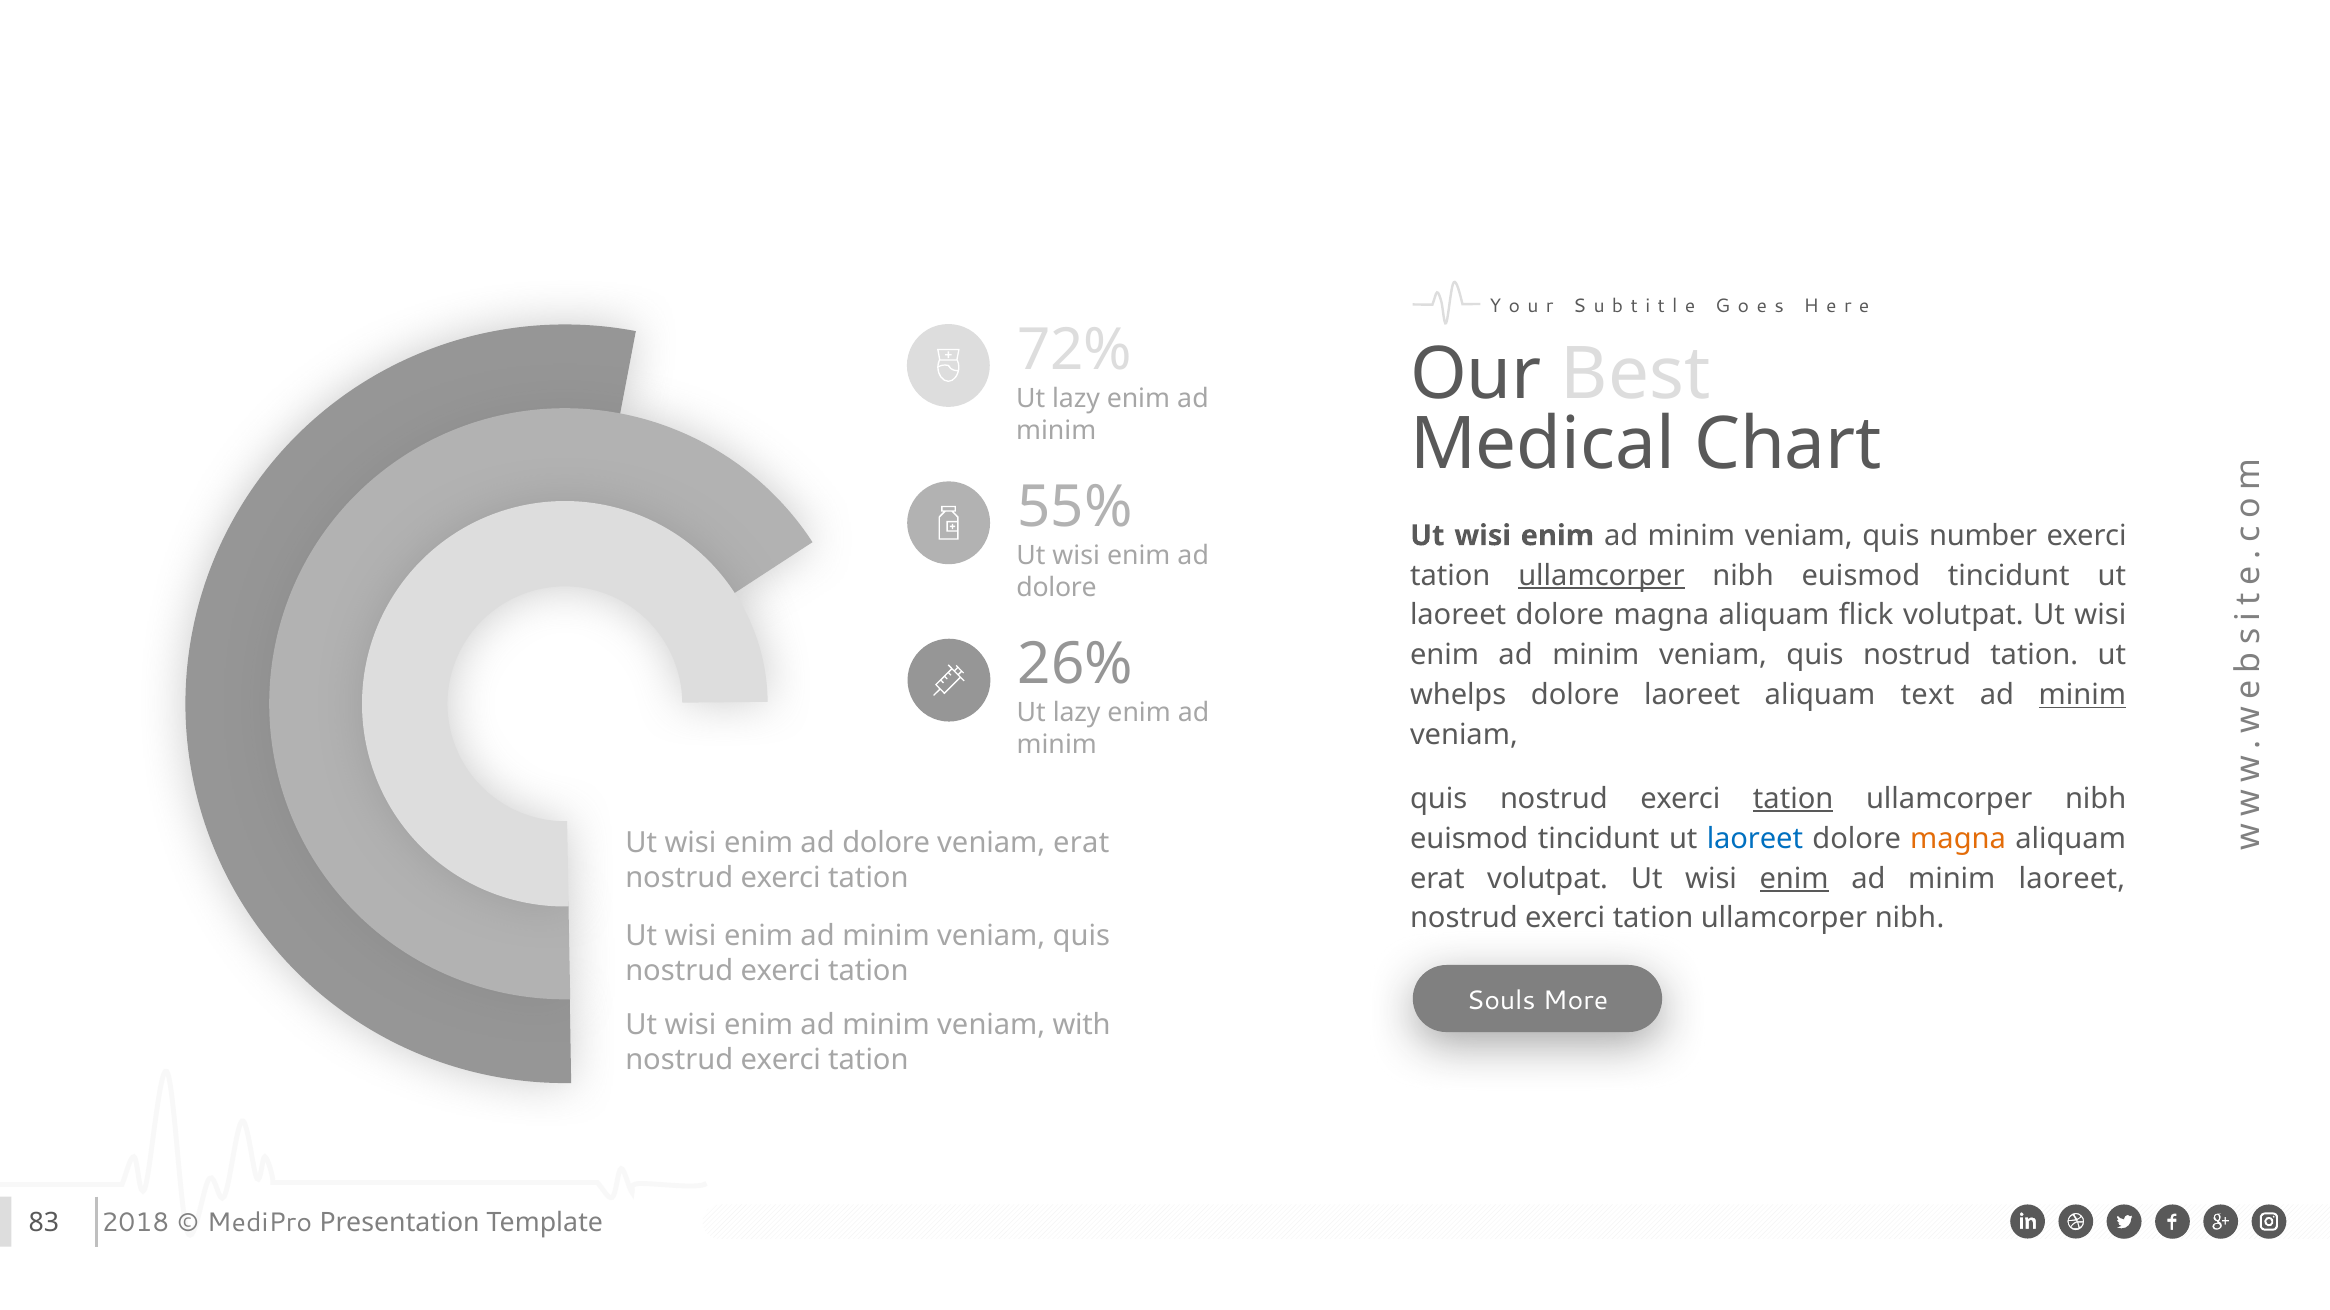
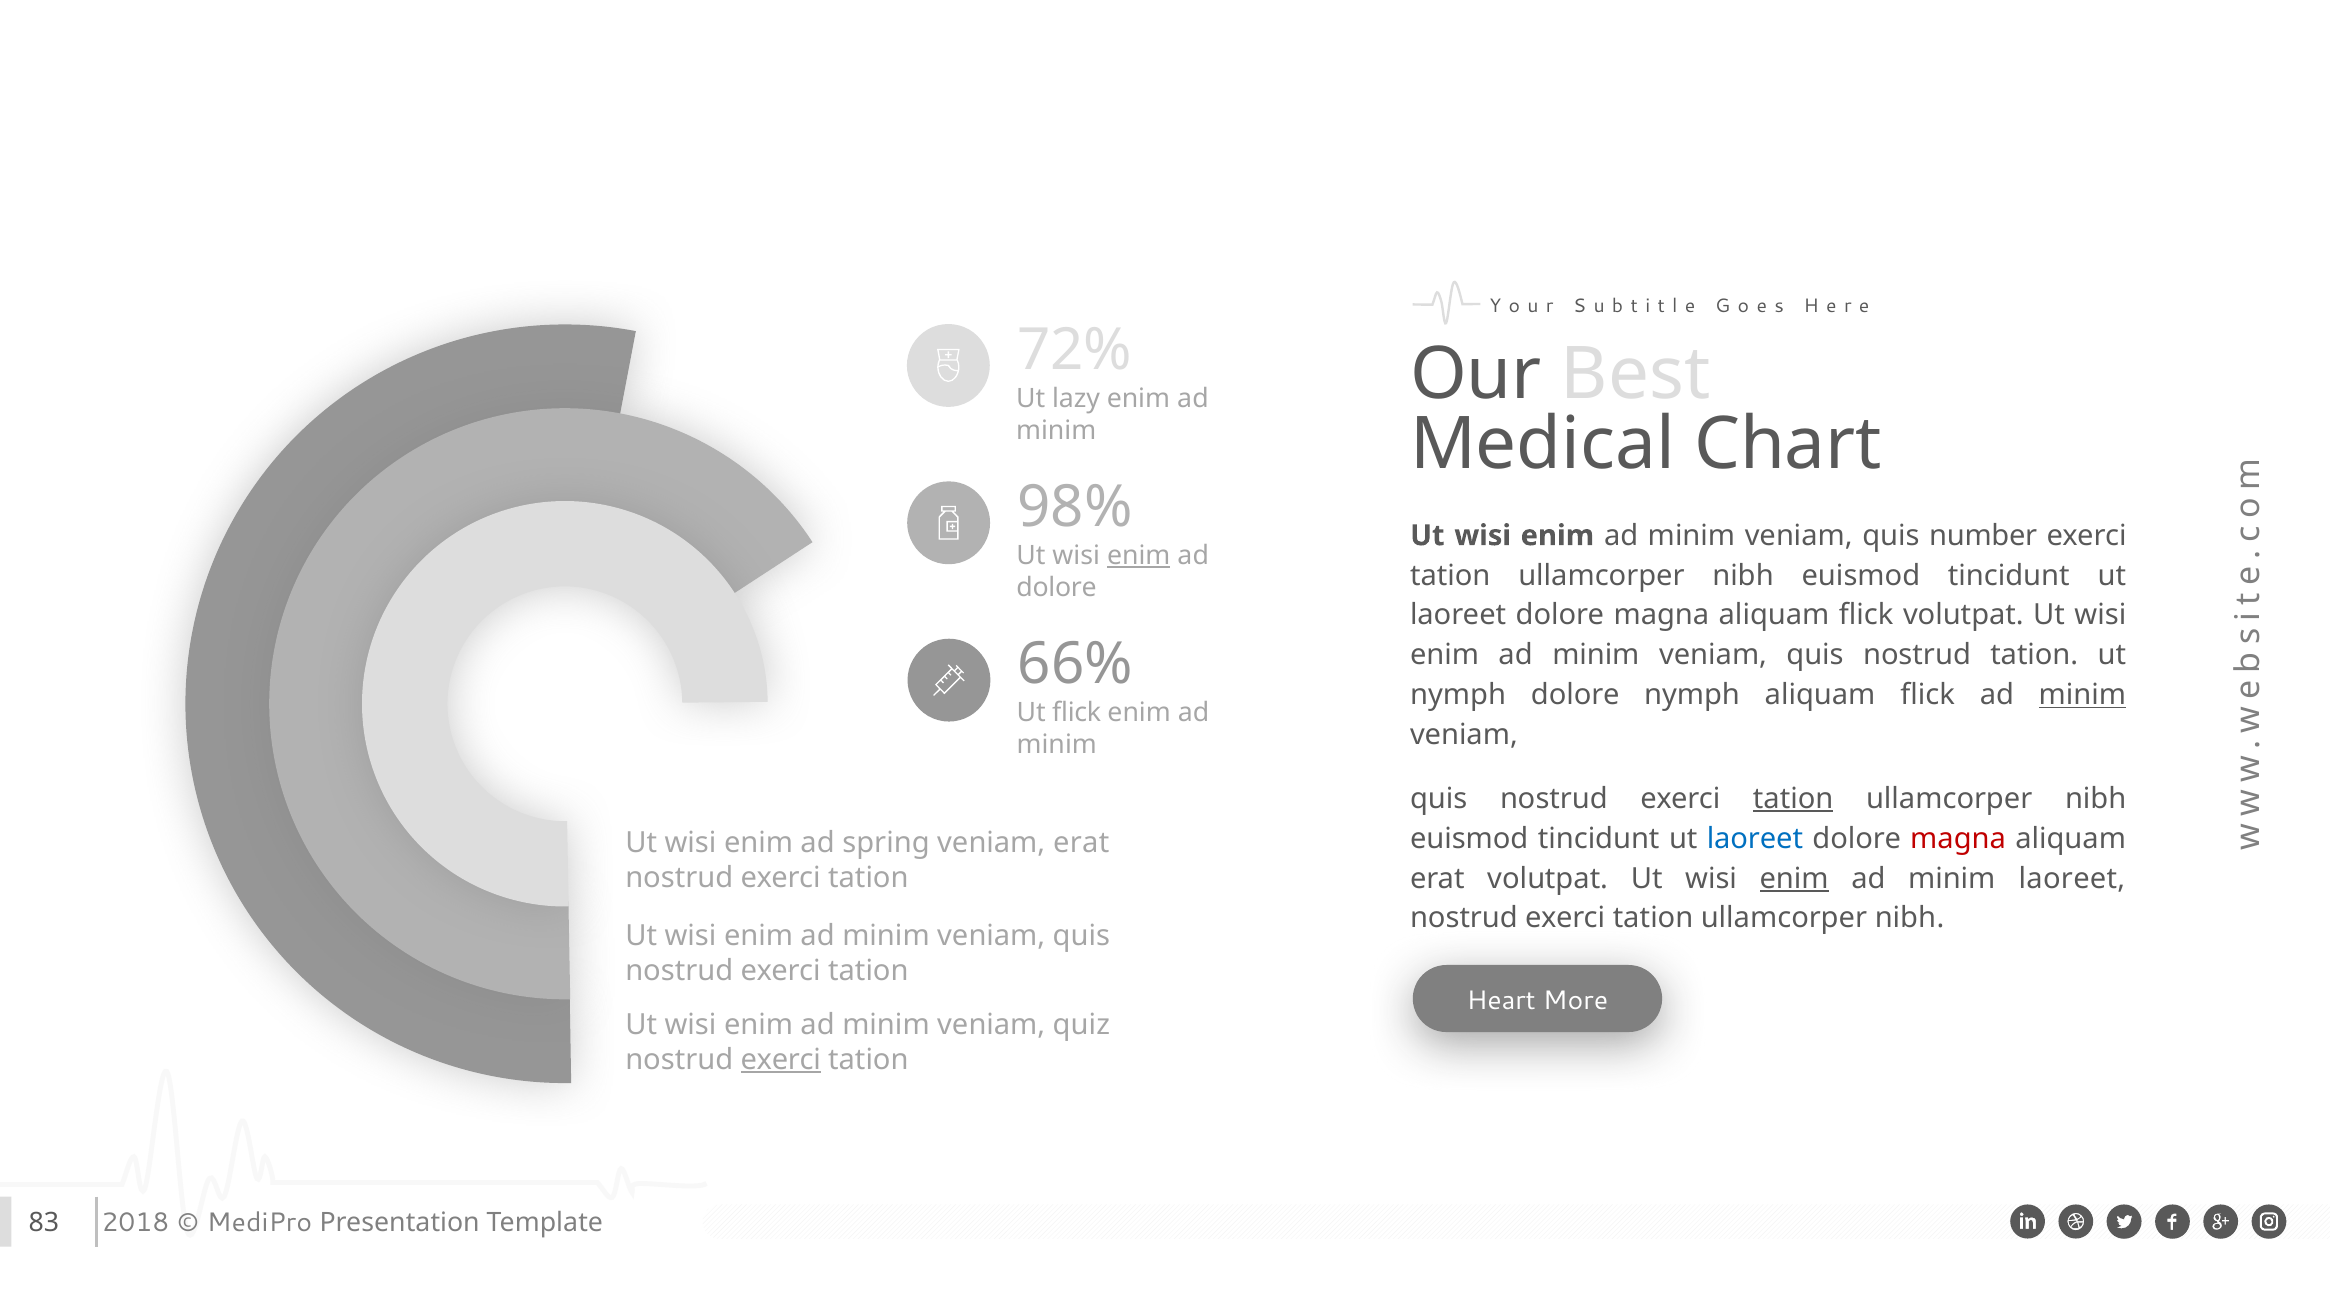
55%: 55% -> 98% (1075, 507)
enim underline: none -> present (1139, 556)
ullamcorper underline: present -> none (1601, 576)
26%: 26% -> 66% (1075, 665)
whelps: whelps -> nymph (1458, 695)
dolore laoreet: laoreet -> nymph (1692, 695)
text: text -> flick (1928, 695)
lazy: lazy -> flick (1077, 713)
magna colour: orange -> red (1958, 839)
dolore: dolore -> spring (886, 843)
Souls: Souls -> Heart (1501, 1001)
with: with -> quiz (1081, 1025)
exerci underline: none -> present (781, 1060)
